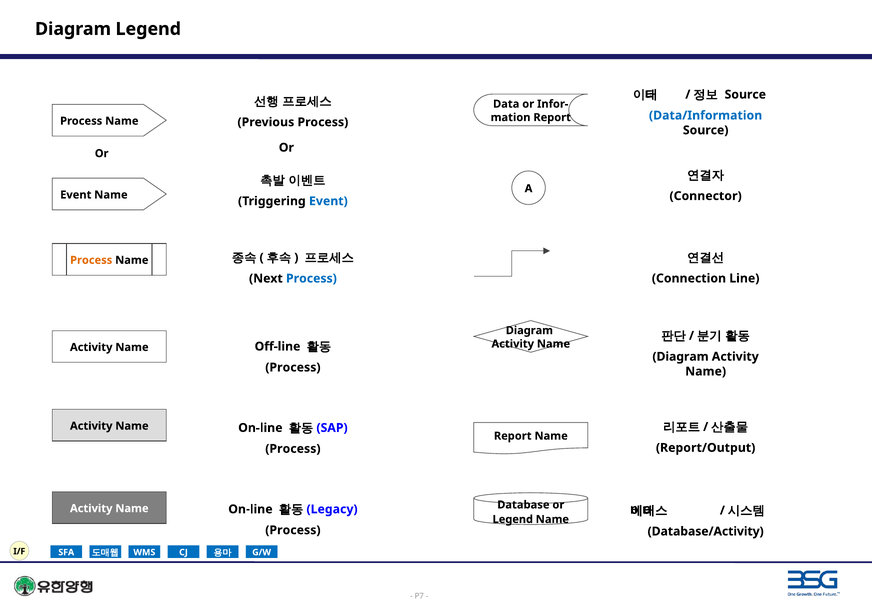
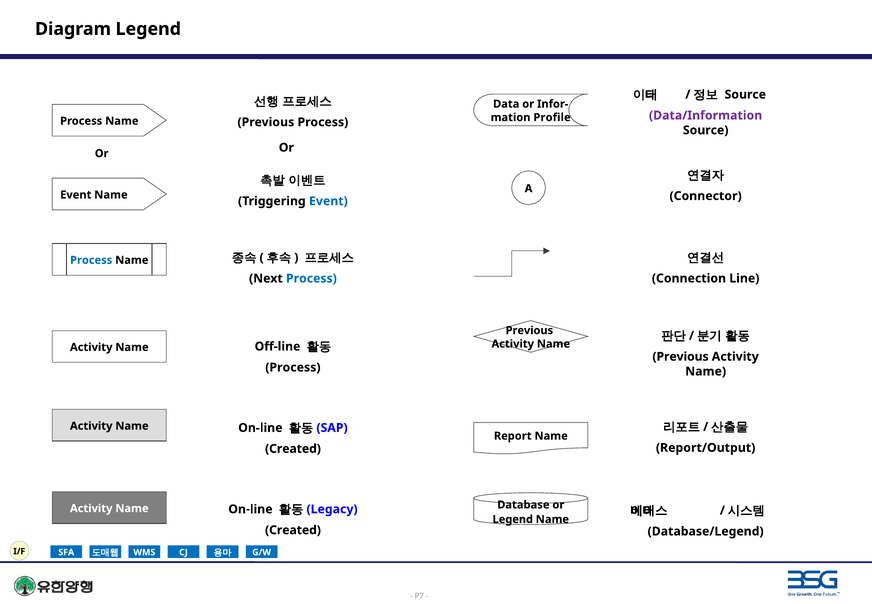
Data/Information colour: blue -> purple (706, 115)
mation Report: Report -> Profile (552, 117)
Process colour: orange -> blue (91, 260)
Diagram: Diagram -> Previous (529, 330)
Diagram: Diagram -> Previous (681, 357)
Process: Process -> Created (293, 449)
Process: Process -> Created (293, 530)
Database/Activity: Database/Activity -> Database/Legend (706, 531)
